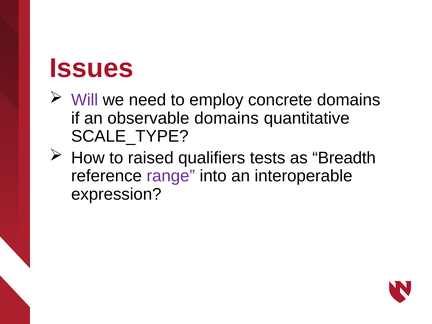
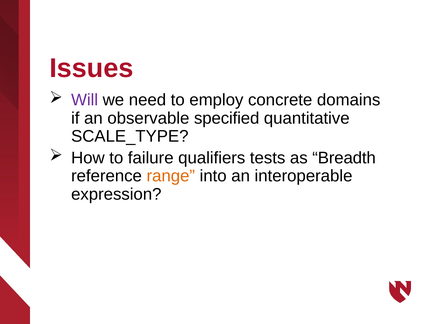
observable domains: domains -> specified (227, 118)
raised: raised -> failure (151, 158)
range colour: purple -> orange (171, 176)
